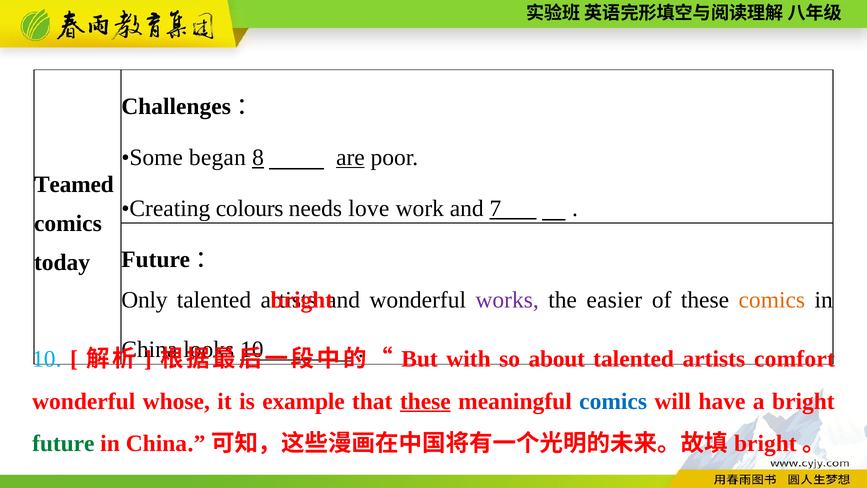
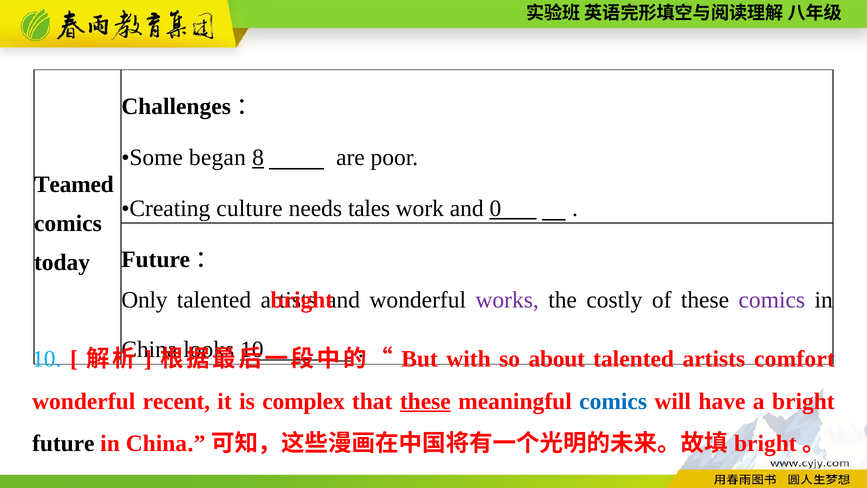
are underline: present -> none (350, 157)
colours: colours -> culture (249, 208)
love: love -> tales (369, 208)
7: 7 -> 0 (495, 208)
easier: easier -> costly (614, 300)
comics colour: orange -> purple (772, 300)
whose: whose -> recent (176, 401)
example: example -> complex (303, 401)
future colour: green -> black (63, 443)
